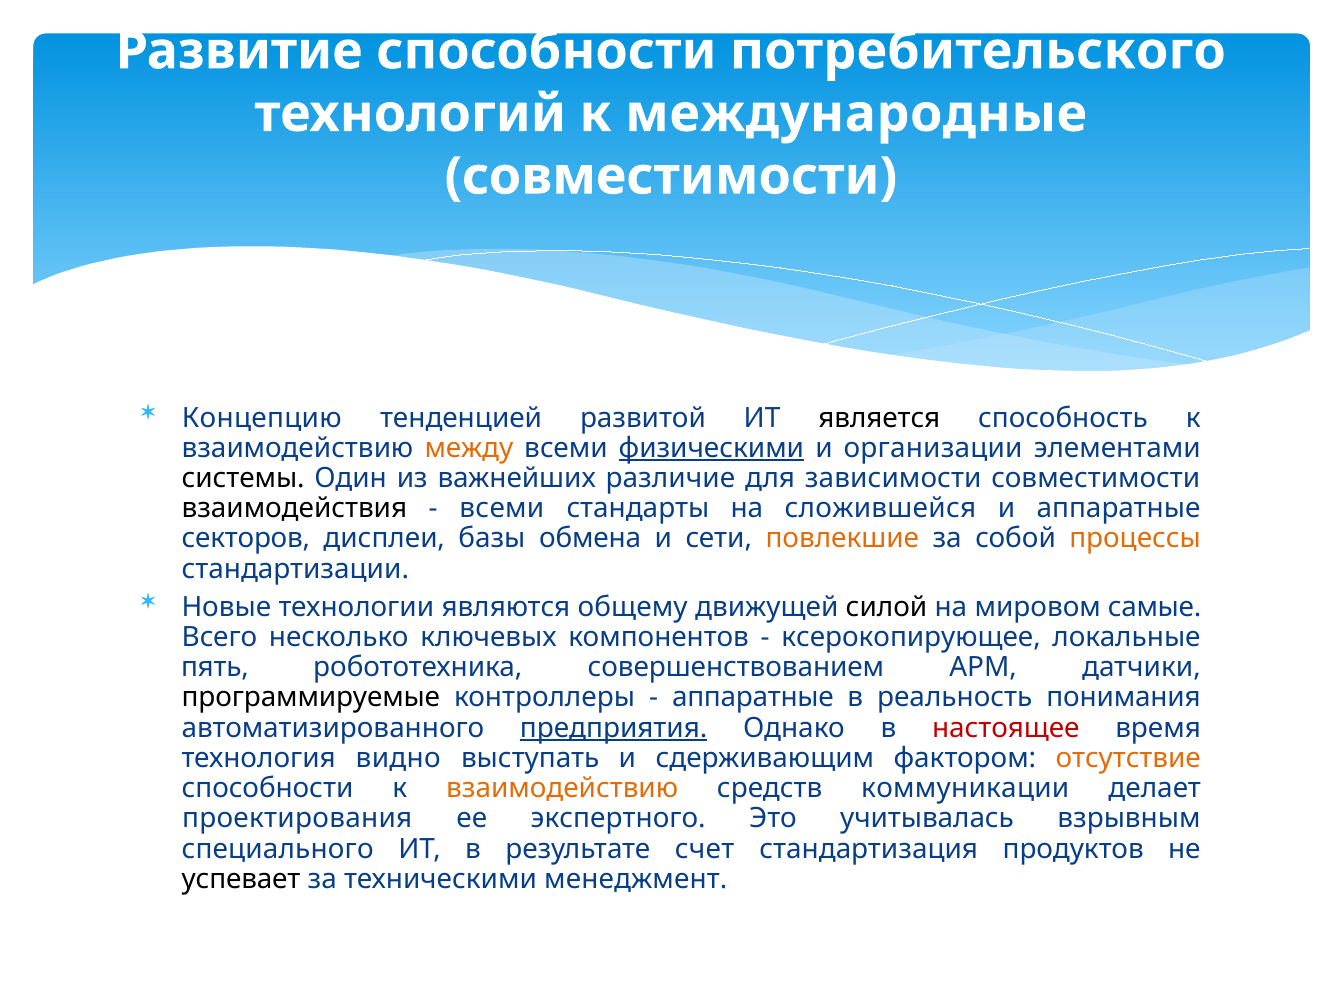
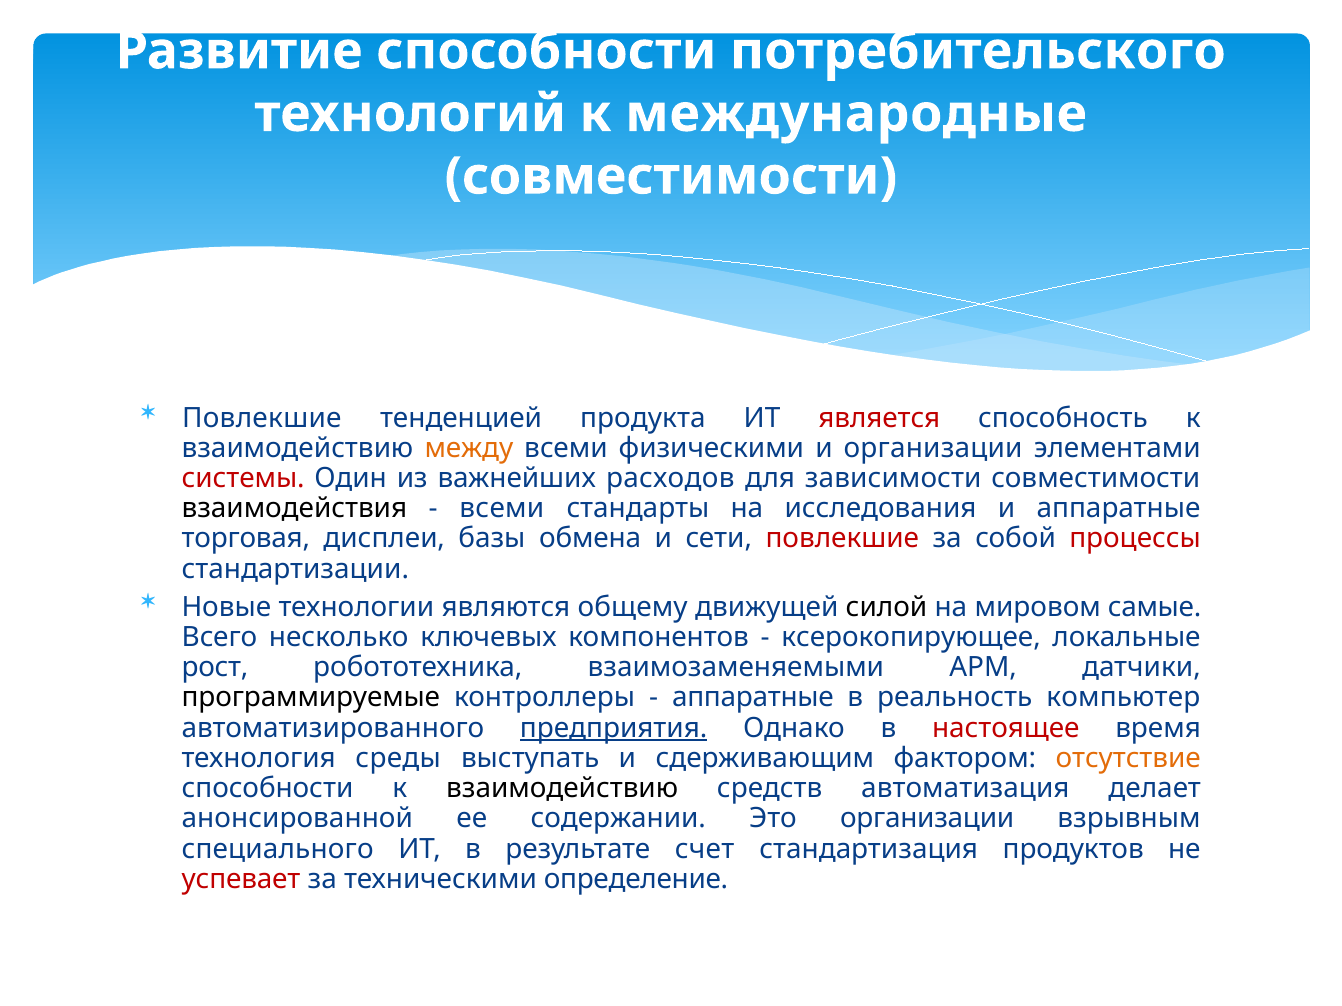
Концепцию: Концепцию -> Повлекшие (262, 418)
развитой: развитой -> продукта (643, 418)
является colour: black -> red (879, 418)
физическими underline: present -> none (711, 448)
системы colour: black -> red (243, 479)
различие: различие -> расходов (670, 479)
сложившейся: сложившейся -> исследования (881, 509)
секторов: секторов -> торговая (246, 539)
повлекшие colour: orange -> red (842, 539)
процессы colour: orange -> red (1135, 539)
пять: пять -> рост (215, 668)
совершенствованием: совершенствованием -> взаимозаменяемыми (736, 668)
понимания: понимания -> компьютер (1123, 698)
видно: видно -> среды (398, 759)
взаимодействию colour: orange -> black (562, 789)
коммуникации: коммуникации -> автоматизация (965, 789)
проектирования: проектирования -> анонсированной (297, 819)
экспертного: экспертного -> содержании (618, 819)
Это учитывалась: учитывалась -> организации (927, 819)
успевает colour: black -> red (241, 879)
менеджмент: менеджмент -> определение (636, 879)
